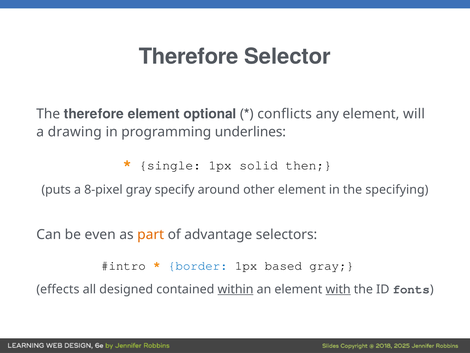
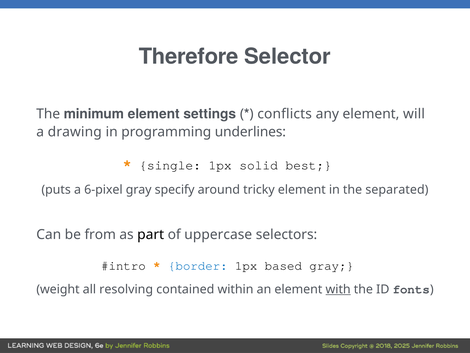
The therefore: therefore -> minimum (94, 114)
optional: optional -> settings (210, 114)
then: then -> best (309, 165)
8-pixel: 8-pixel -> 6-pixel (103, 189)
other: other -> tricky (259, 189)
specifying: specifying -> separated (397, 189)
even: even -> from (100, 234)
part colour: orange -> black (151, 234)
advantage: advantage -> uppercase (218, 234)
effects: effects -> weight (58, 289)
designed: designed -> resolving (126, 289)
within underline: present -> none (235, 289)
